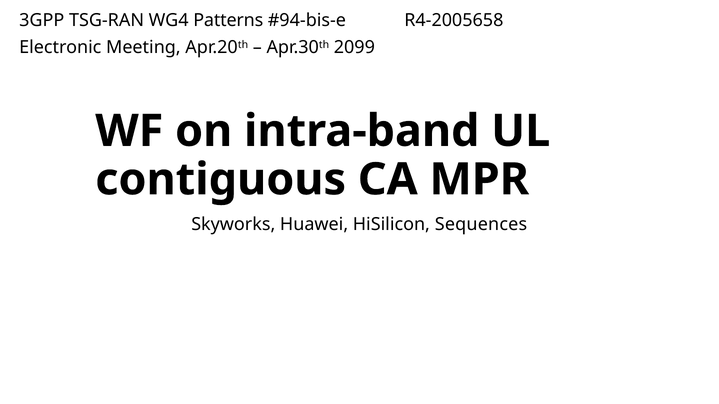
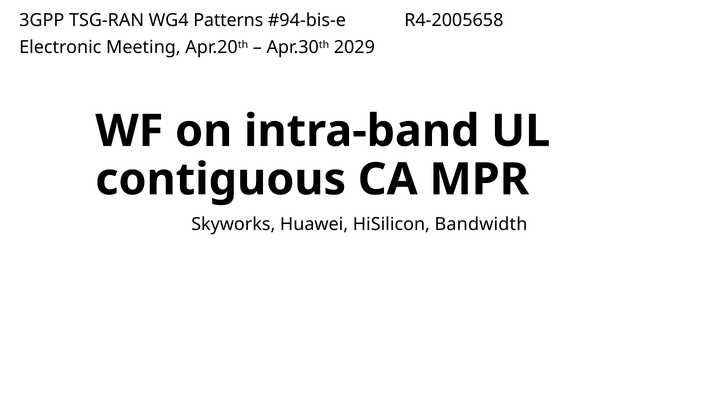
2099: 2099 -> 2029 (354, 47)
Sequences: Sequences -> Bandwidth (481, 225)
